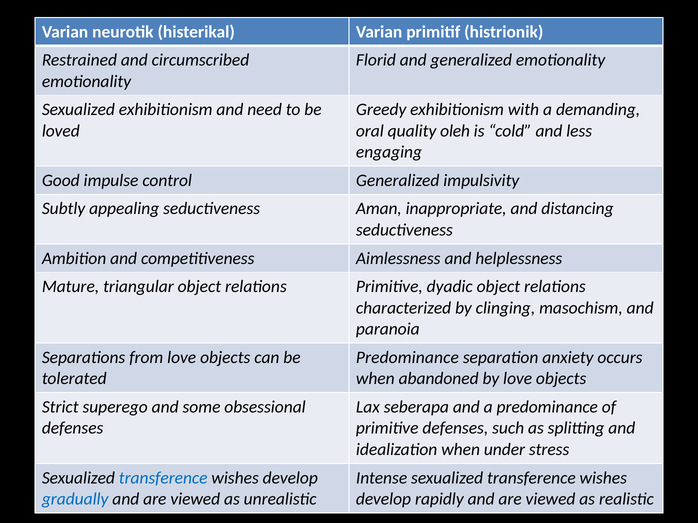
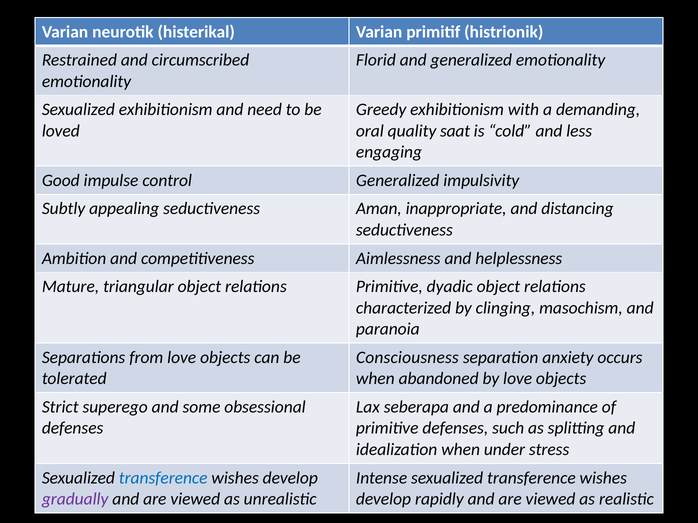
oleh: oleh -> saat (455, 131)
Predominance: Predominance -> Consciousness (407, 358)
gradually colour: blue -> purple (75, 500)
